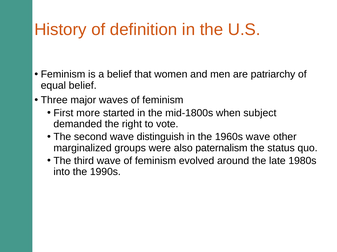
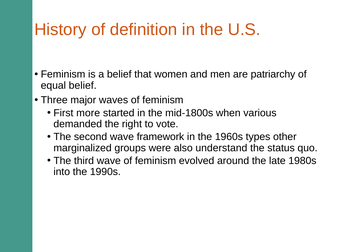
subject: subject -> various (260, 113)
distinguish: distinguish -> framework (160, 137)
1960s wave: wave -> types (258, 137)
paternalism: paternalism -> understand (221, 148)
